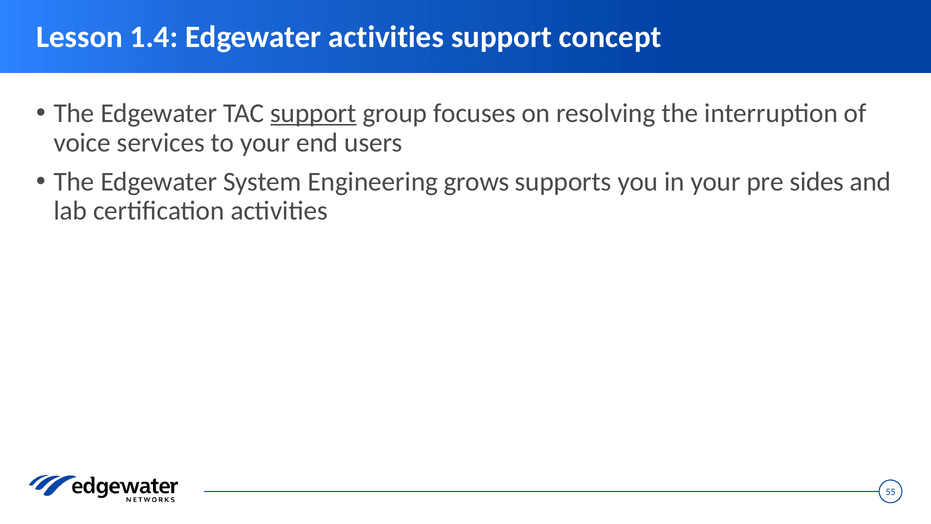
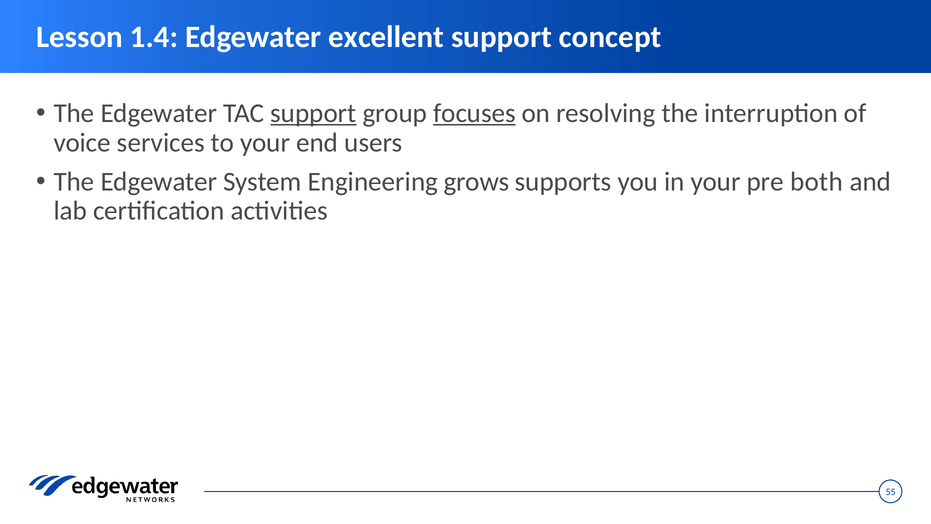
Edgewater activities: activities -> excellent (386, 37)
focuses underline: none -> present (474, 113)
sides: sides -> both (817, 182)
